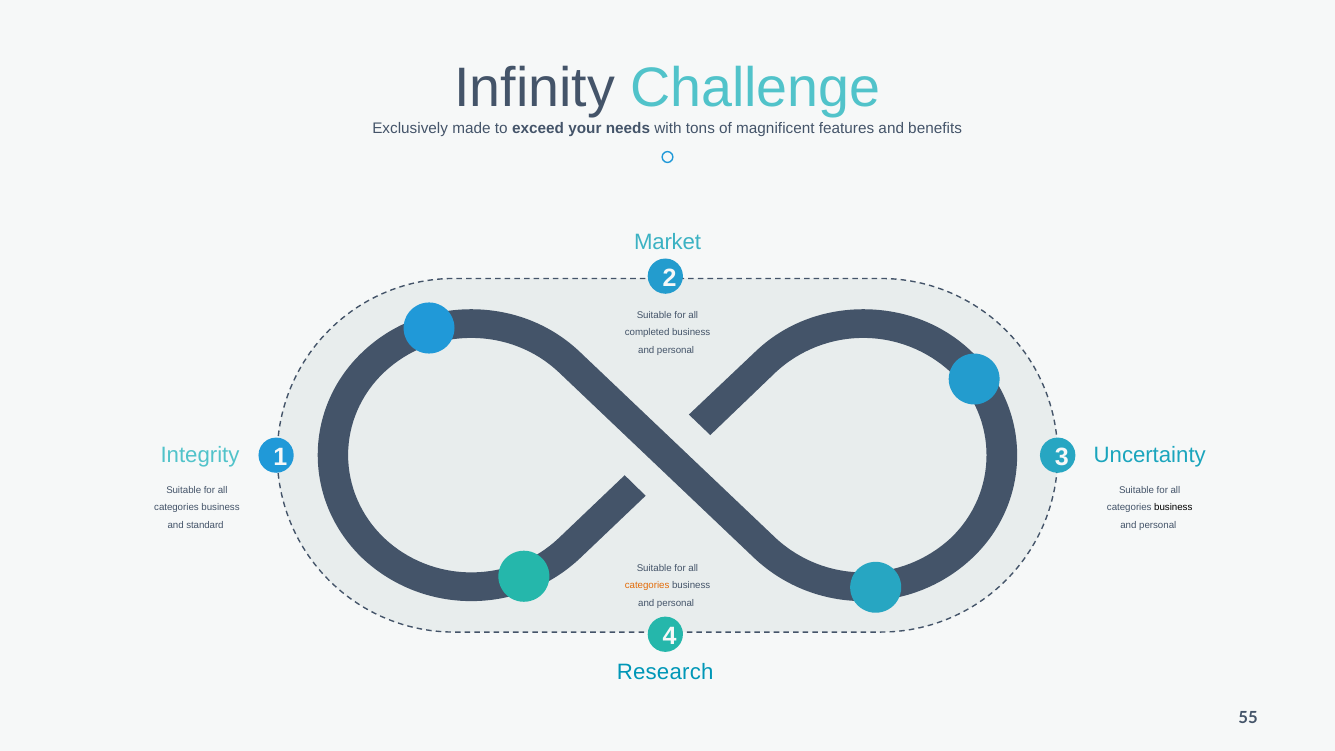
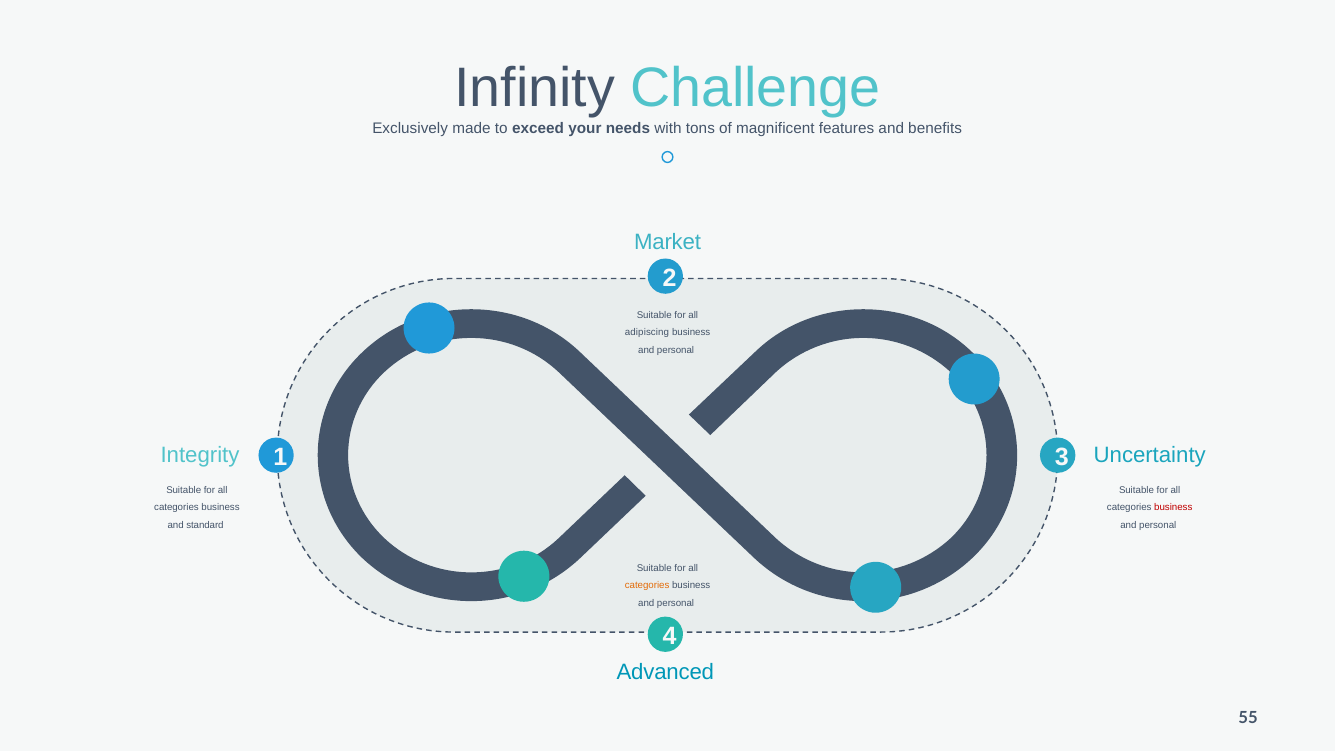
completed: completed -> adipiscing (647, 332)
business colour: black -> red (1173, 508)
Research: Research -> Advanced (665, 672)
